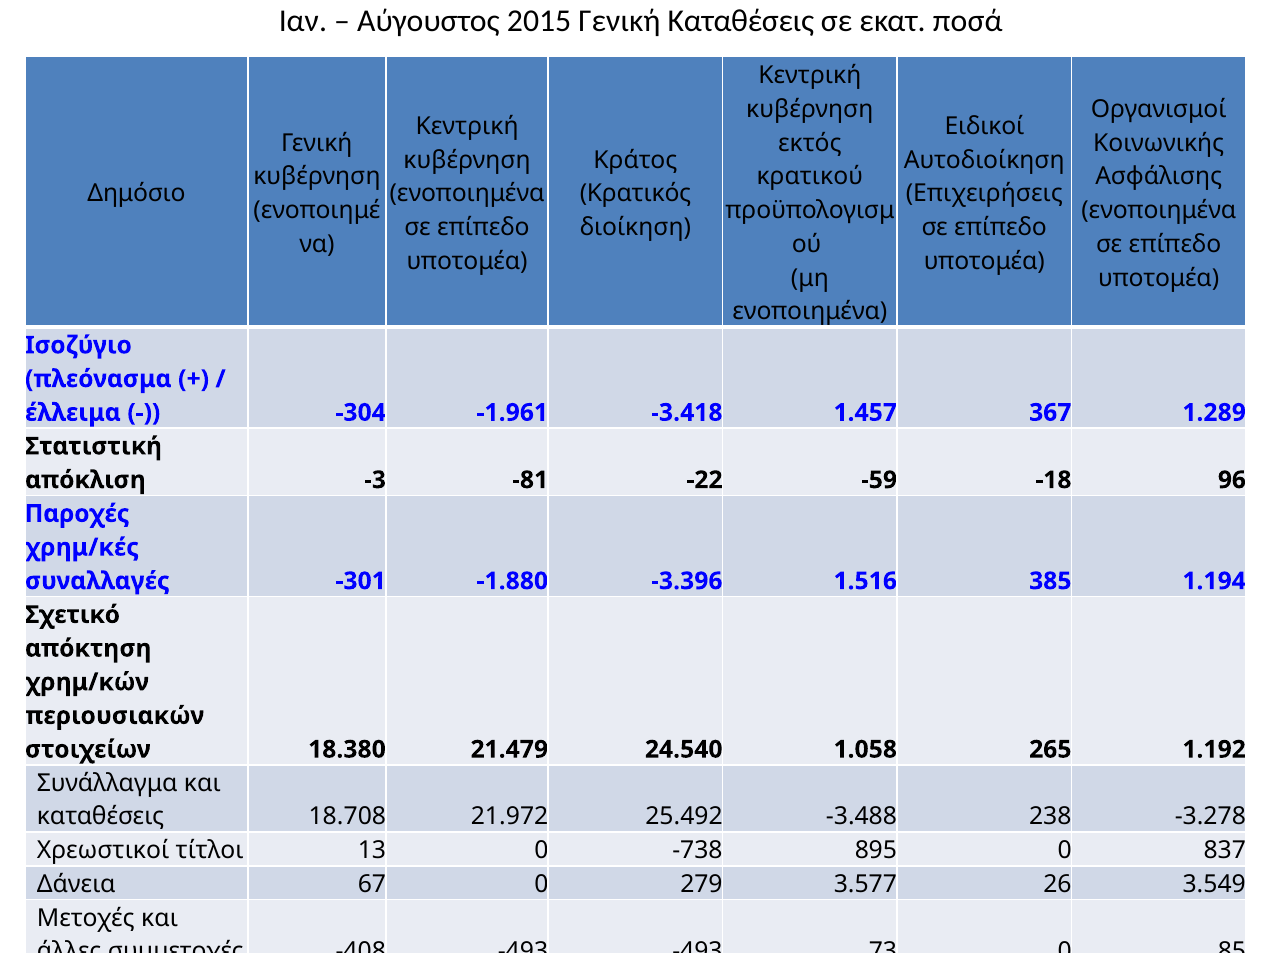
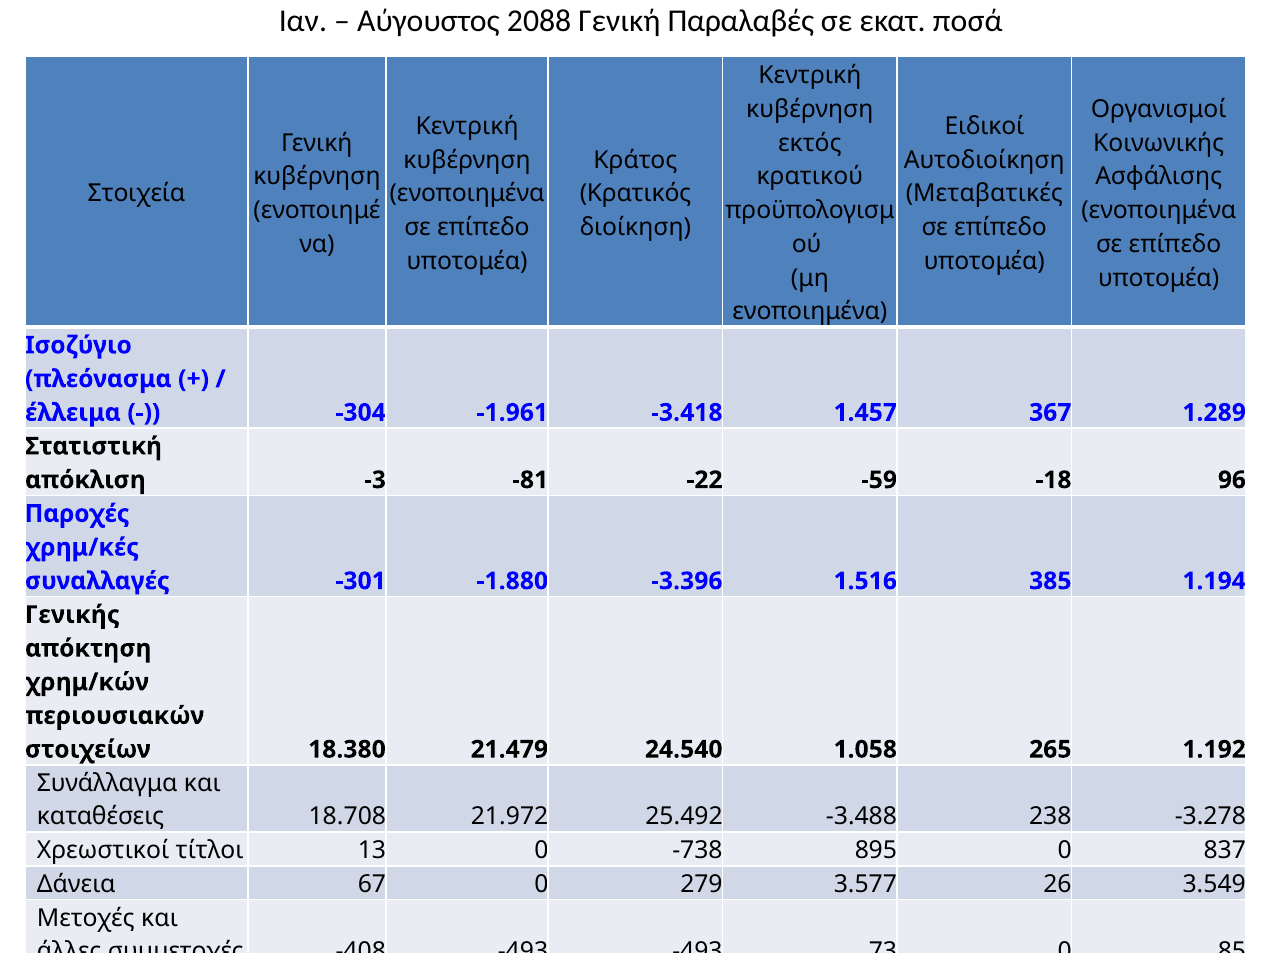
2015: 2015 -> 2088 (539, 21)
Γενική Καταθέσεις: Καταθέσεις -> Παραλαβές (741, 21)
Δημόσιο: Δημόσιο -> Στοιχεία (137, 194)
Επιχειρήσεις: Επιχειρήσεις -> Μεταβατικές (984, 194)
Σχετικό: Σχετικό -> Γενικής (72, 615)
